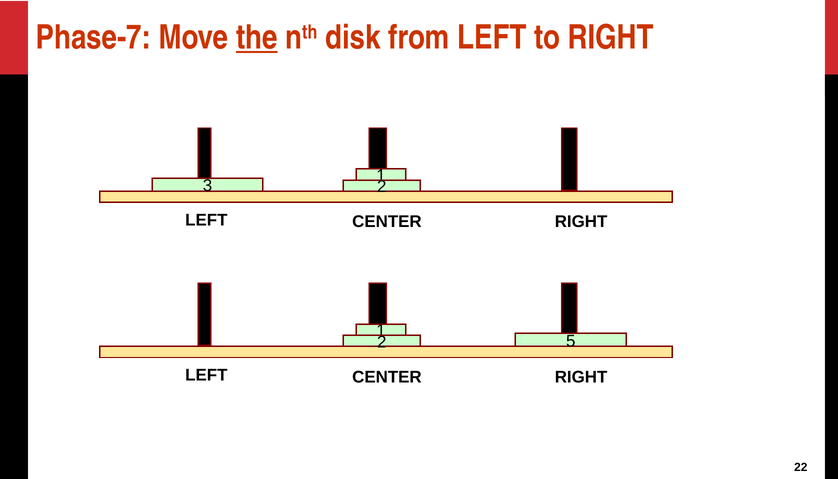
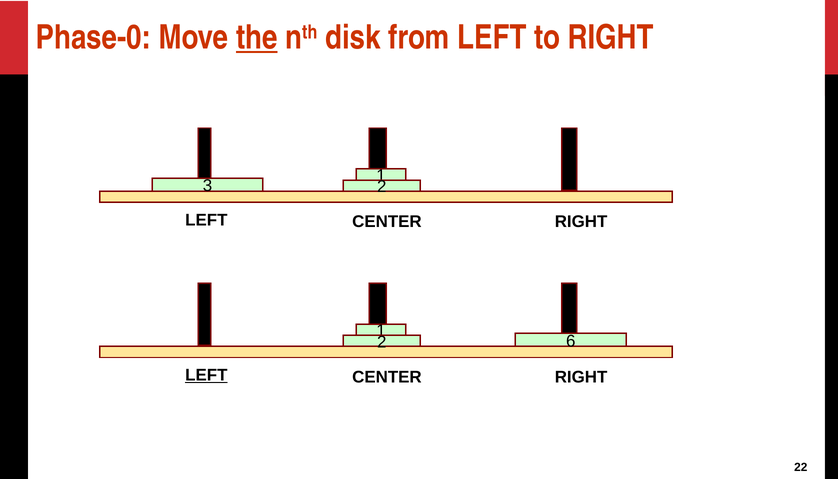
Phase-7: Phase-7 -> Phase-0 (93, 38)
5: 5 -> 6 (571, 341)
LEFT underline: none -> present (206, 375)
